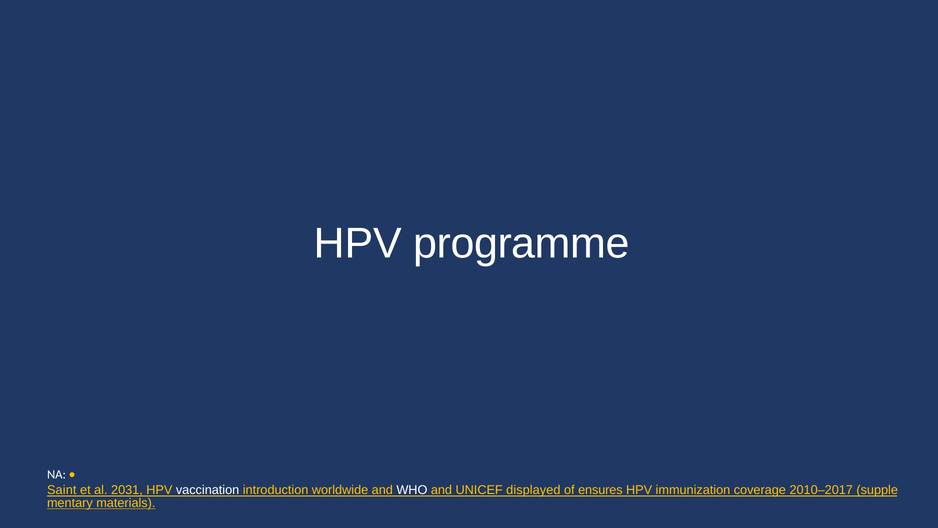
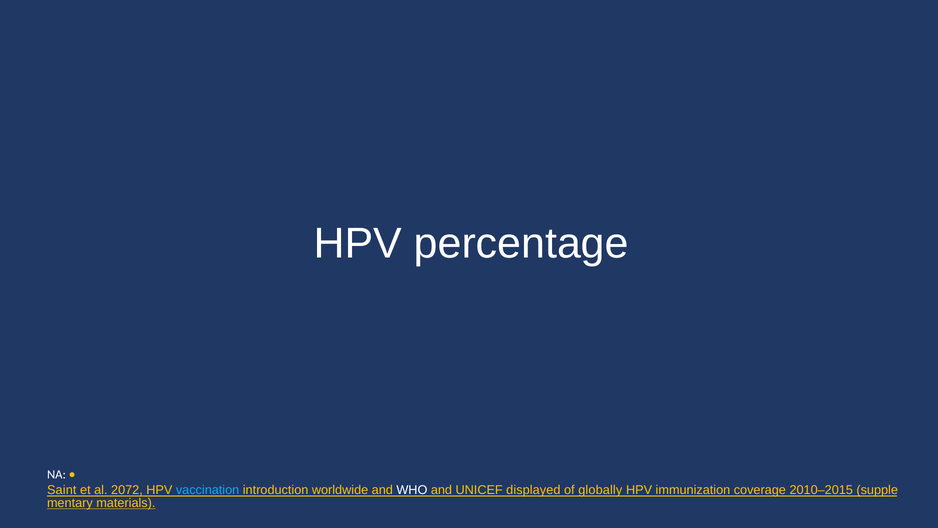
programme: programme -> percentage (521, 243)
2031: 2031 -> 2072 (127, 490)
vaccination colour: white -> light blue (208, 490)
ensures: ensures -> globally (600, 490)
2010–2017: 2010–2017 -> 2010–2015 (821, 490)
